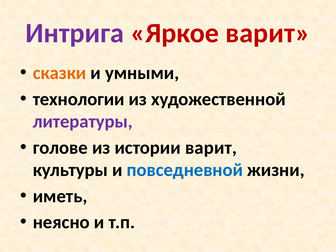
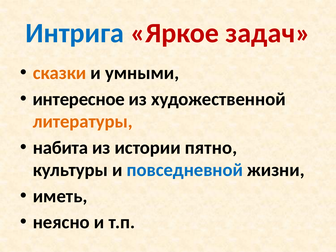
Интрига colour: purple -> blue (75, 33)
Яркое варит: варит -> задач (268, 33)
технологии: технологии -> интересное (79, 99)
литературы colour: purple -> orange (83, 122)
голове: голове -> набита (60, 148)
истории варит: варит -> пятно (211, 148)
